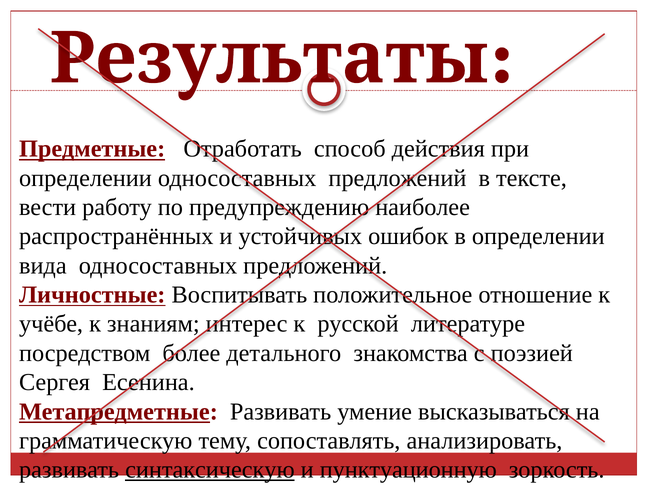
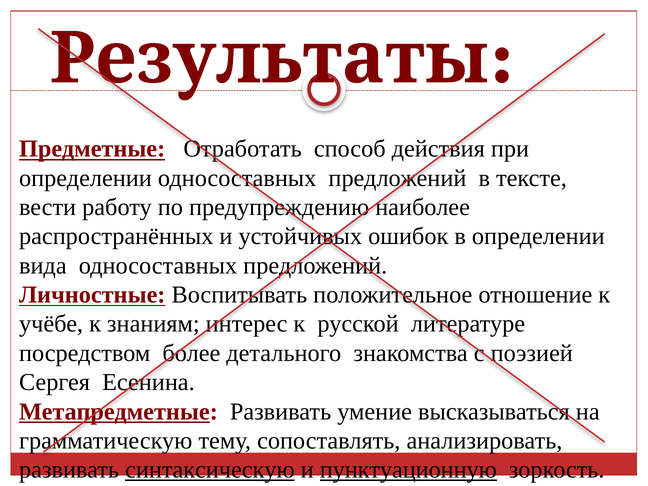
пунктуационную underline: none -> present (408, 470)
